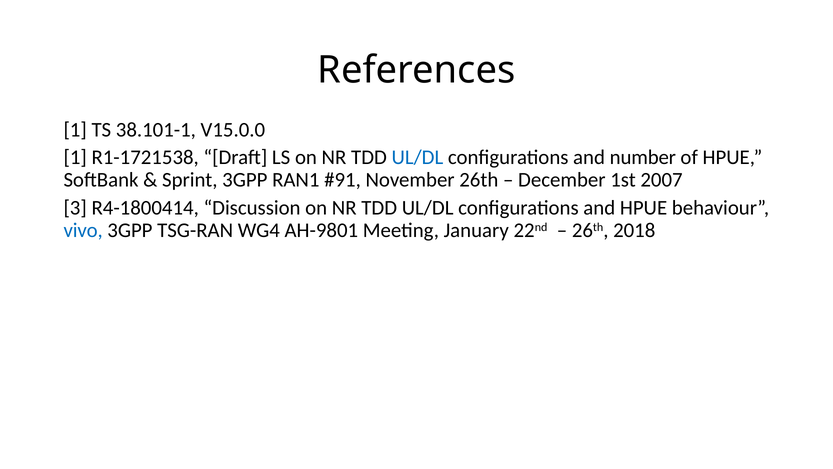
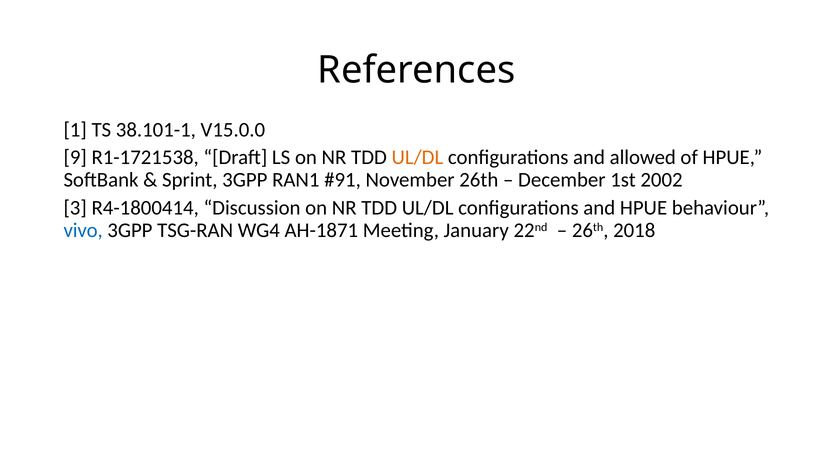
1: 1 -> 9 (75, 157)
UL/DL colour: blue -> orange (417, 157)
number: number -> allowed (643, 157)
2007: 2007 -> 2002 (662, 180)
AH-9801: AH-9801 -> AH-1871 (321, 230)
